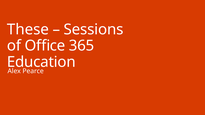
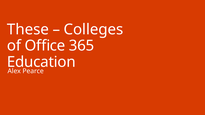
Sessions: Sessions -> Colleges (93, 30)
